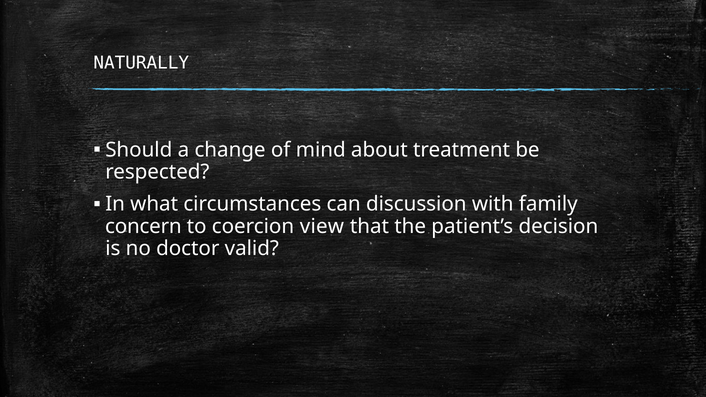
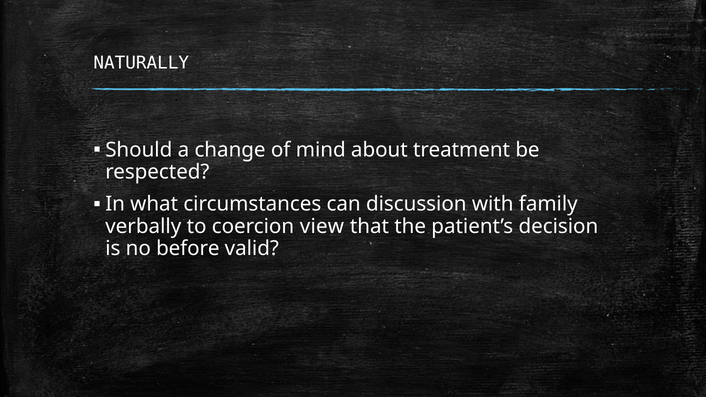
concern: concern -> verbally (143, 226)
doctor: doctor -> before (188, 249)
